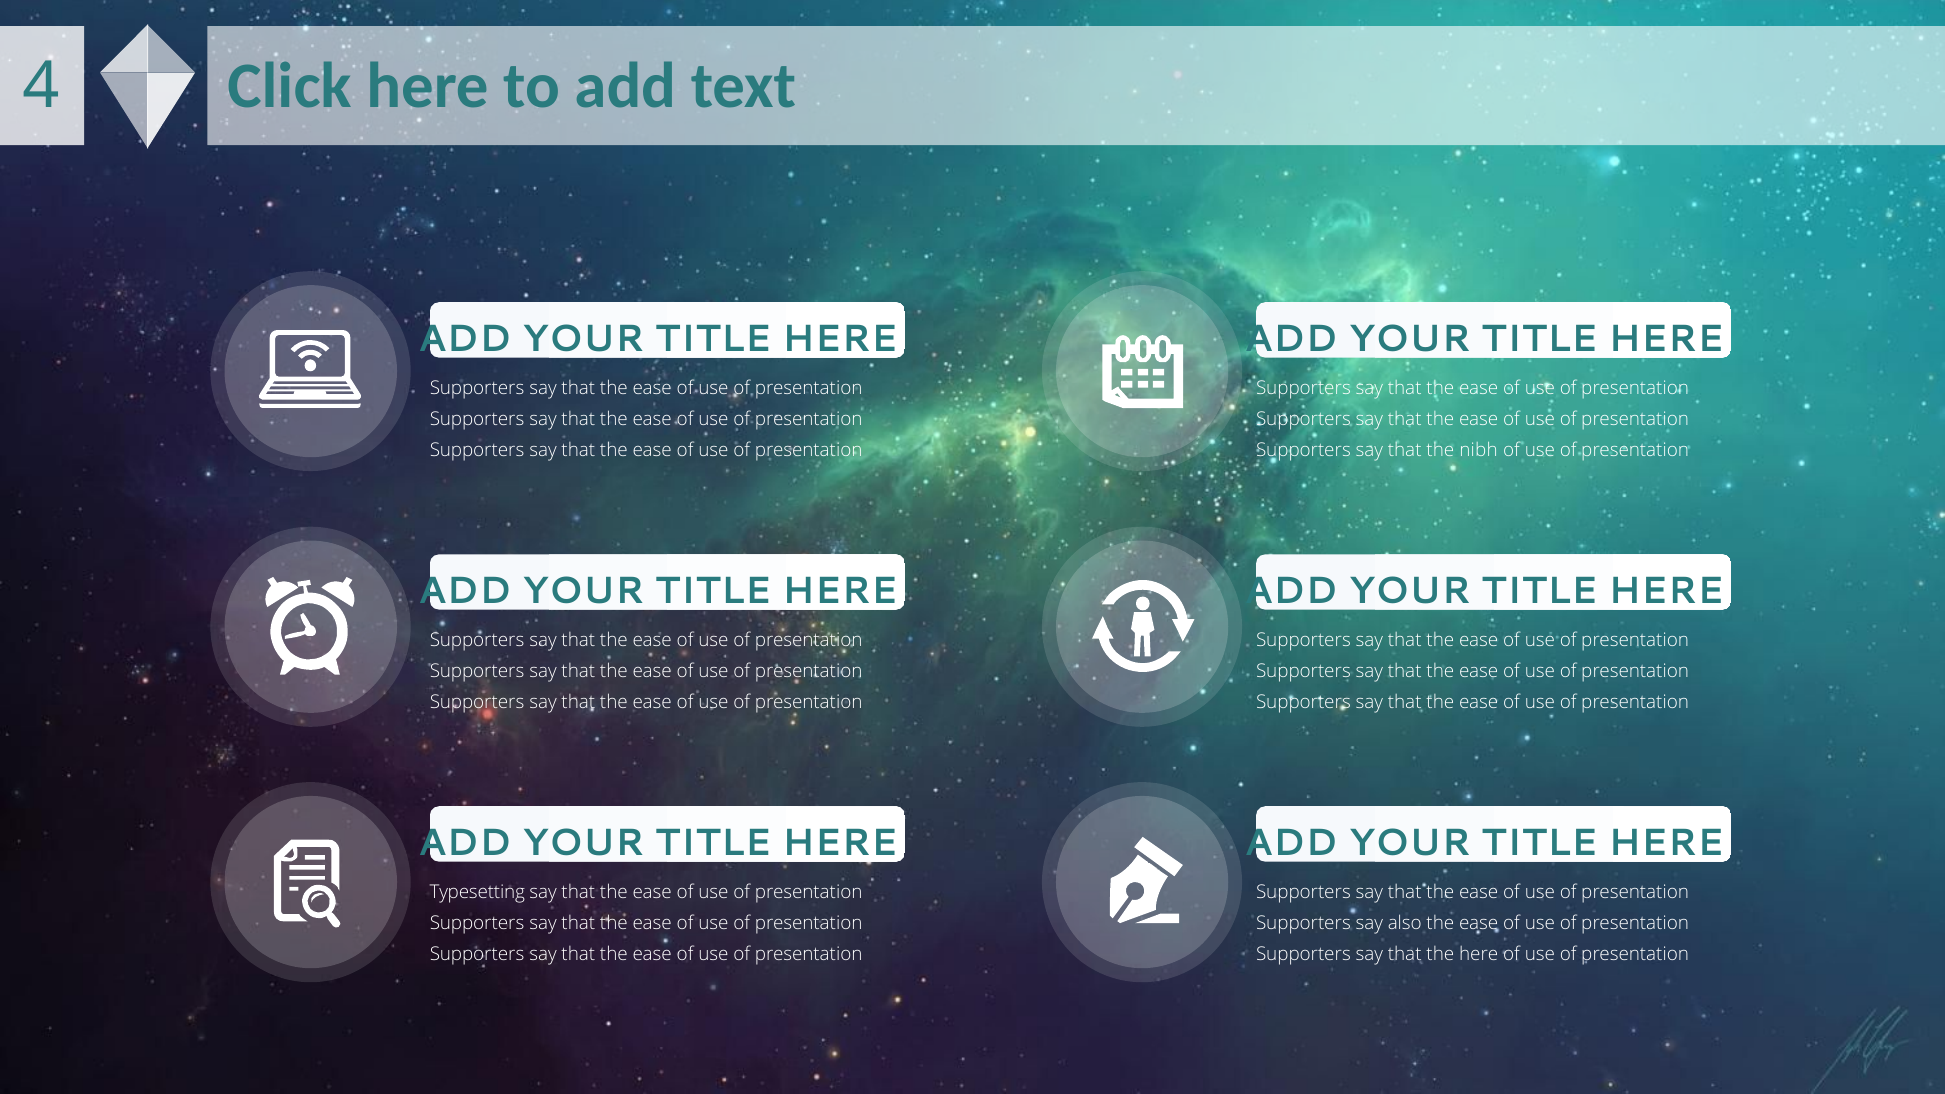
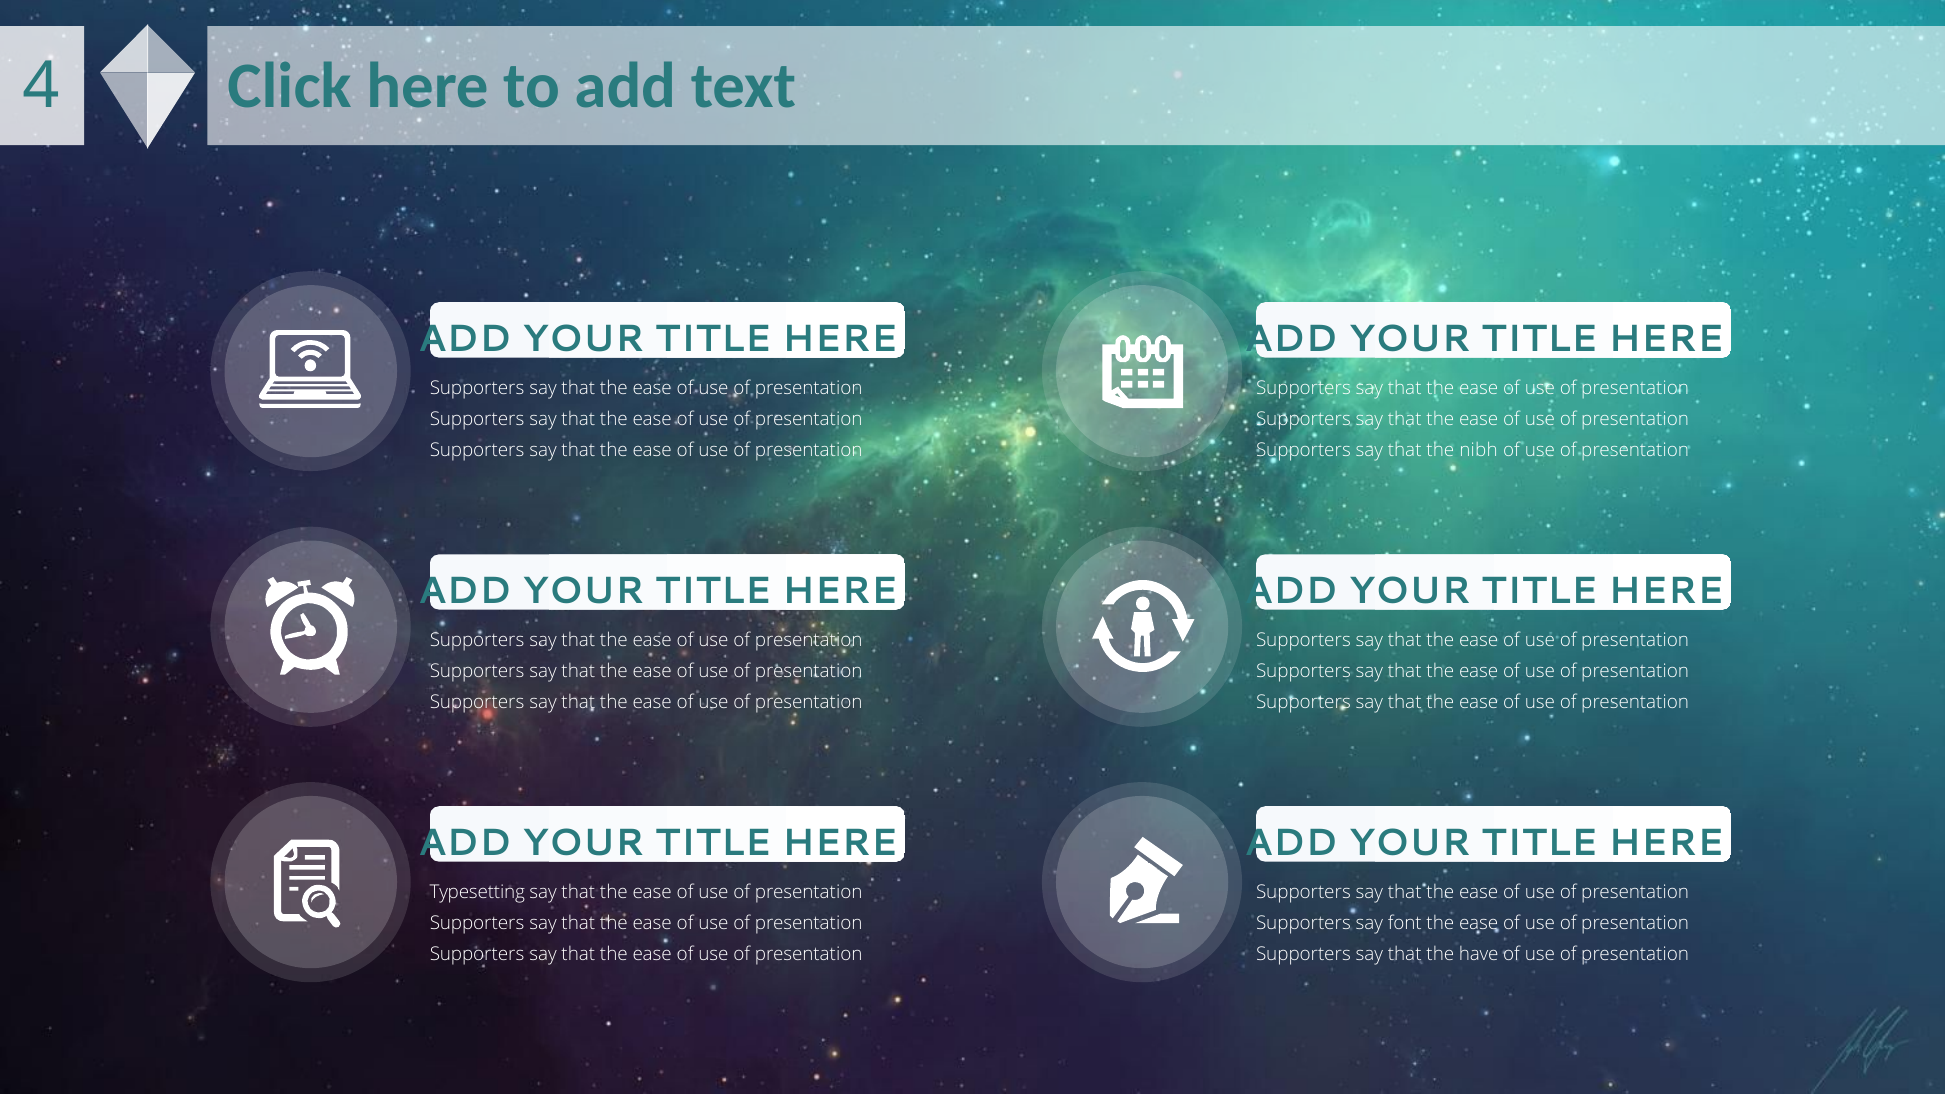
also: also -> font (1405, 924)
the here: here -> have (1479, 954)
